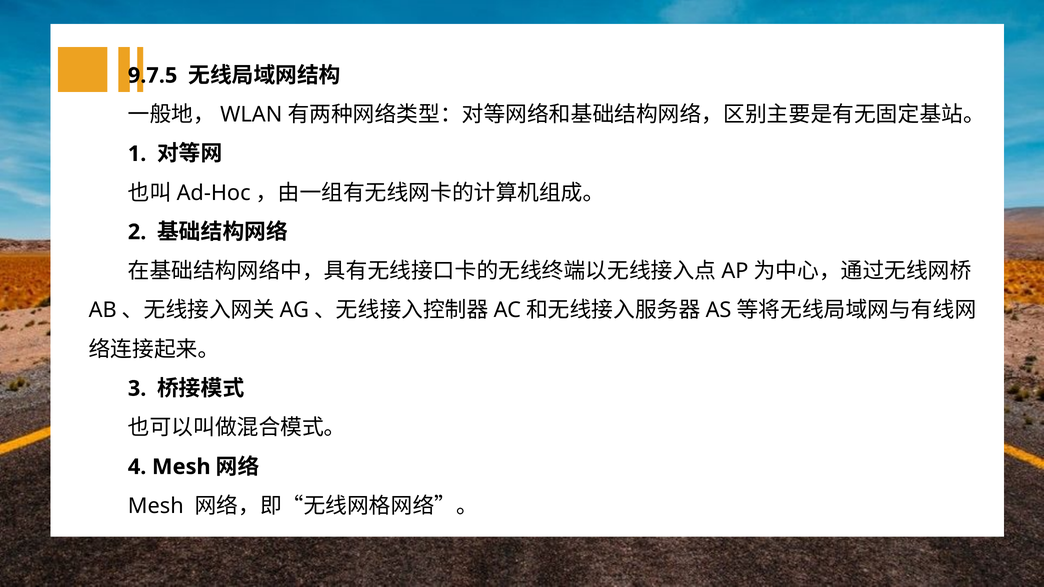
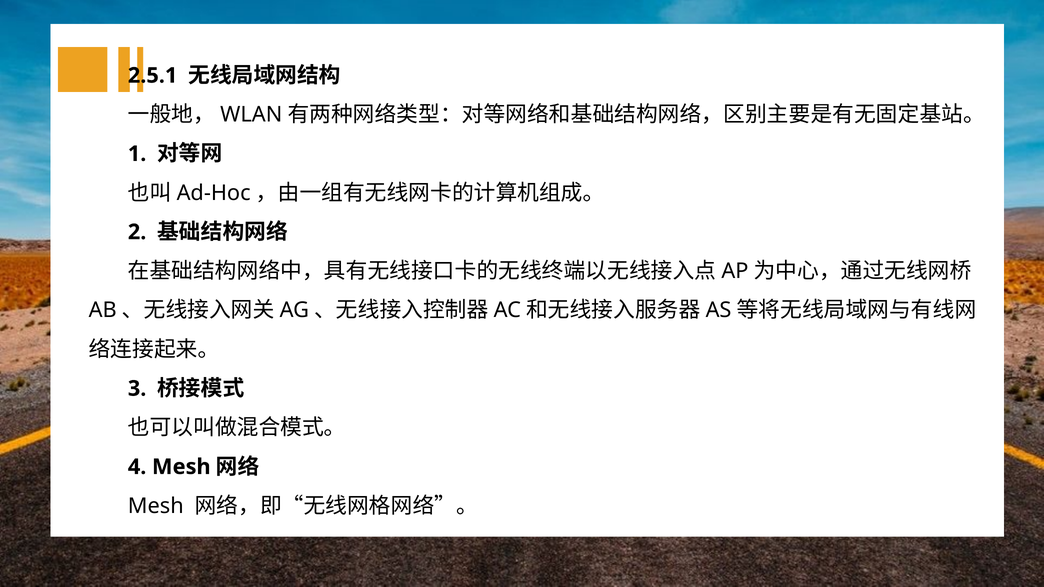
9.7.5: 9.7.5 -> 2.5.1 (153, 76)
